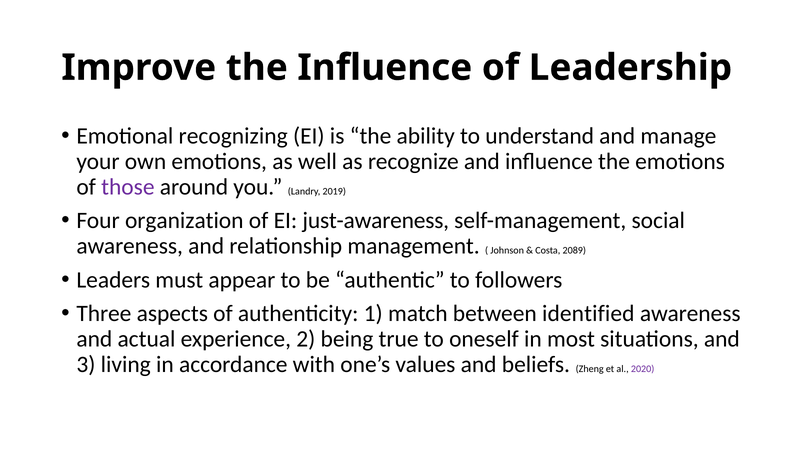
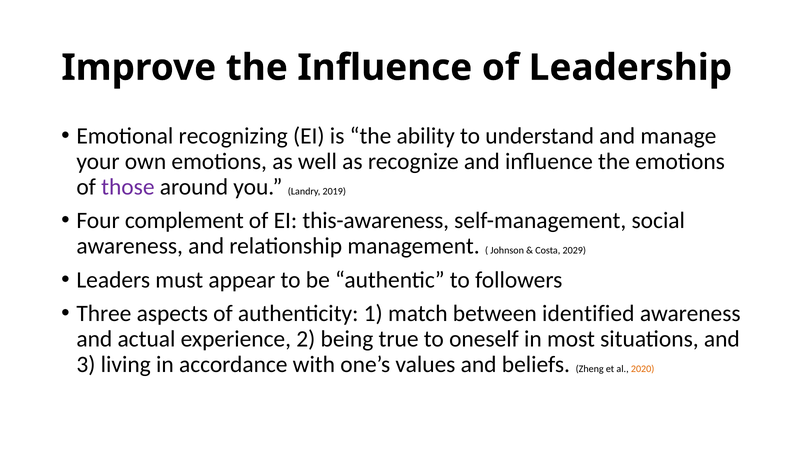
organization: organization -> complement (184, 221)
just-awareness: just-awareness -> this-awareness (376, 221)
2089: 2089 -> 2029 (574, 250)
2020 colour: purple -> orange (643, 369)
